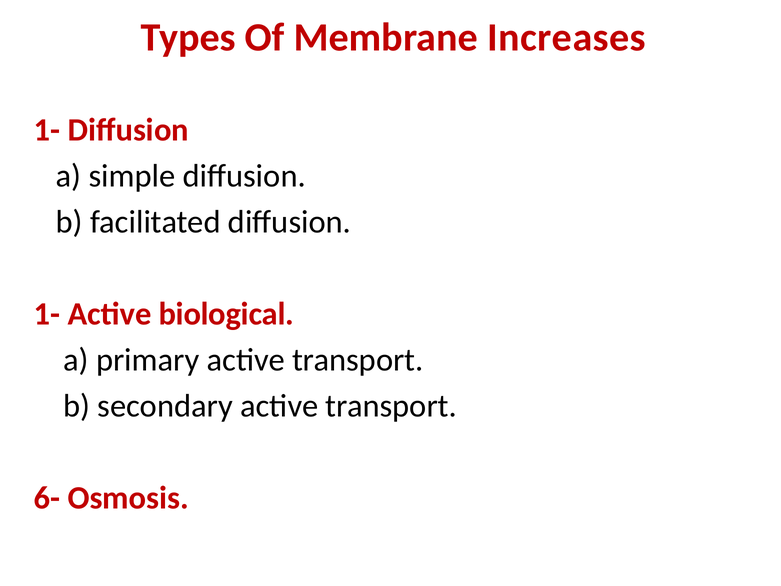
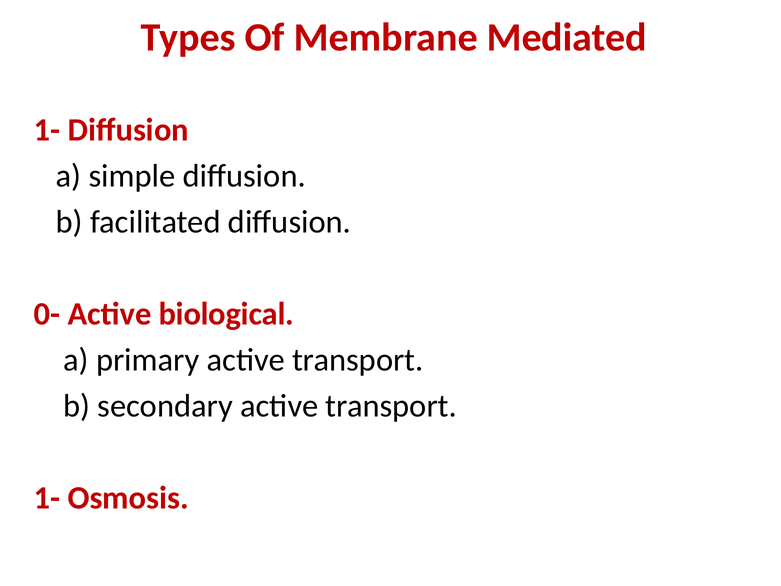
Increases: Increases -> Mediated (567, 37)
1-: 1- -> 0- (47, 314)
6-: 6- -> 1- (47, 498)
